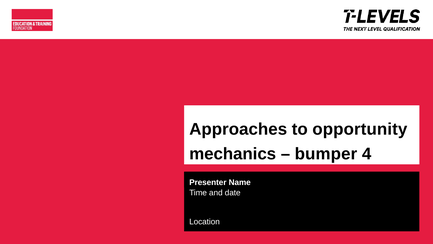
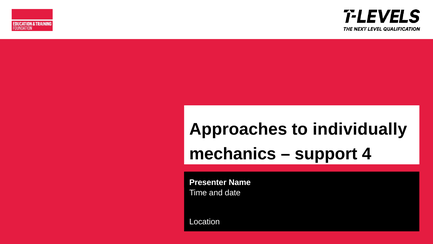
opportunity: opportunity -> individually (360, 129)
bumper: bumper -> support (326, 154)
